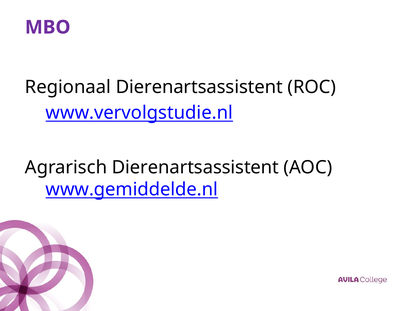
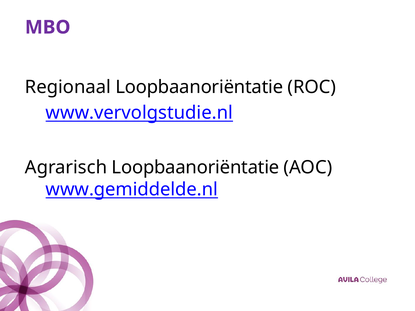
Regionaal Dierenartsassistent: Dierenartsassistent -> Loopbaanoriëntatie (199, 87)
Agrarisch Dierenartsassistent: Dierenartsassistent -> Loopbaanoriëntatie (195, 168)
